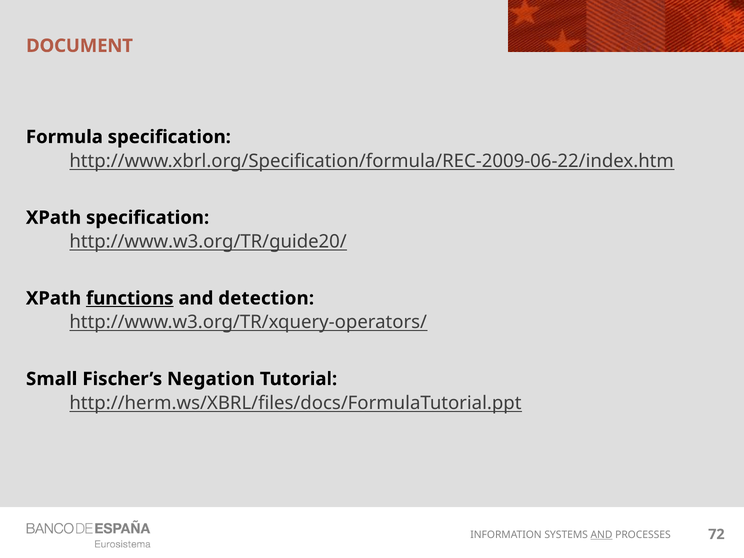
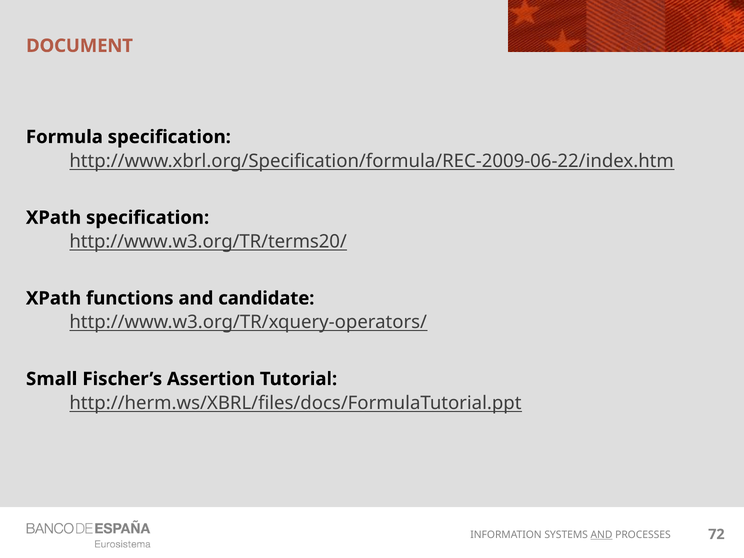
http://www.w3.org/TR/guide20/: http://www.w3.org/TR/guide20/ -> http://www.w3.org/TR/terms20/ (208, 242)
functions underline: present -> none (130, 298)
detection: detection -> candidate (266, 298)
Negation: Negation -> Assertion (211, 379)
